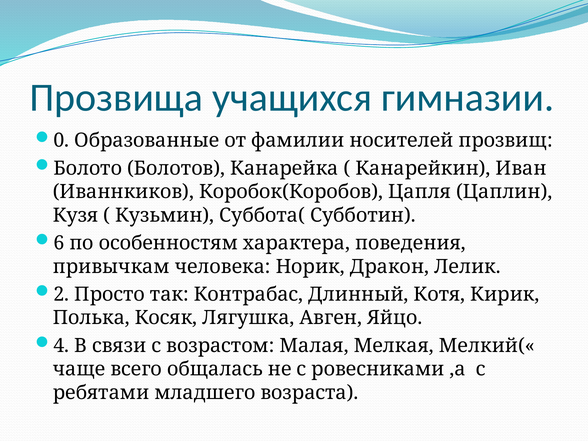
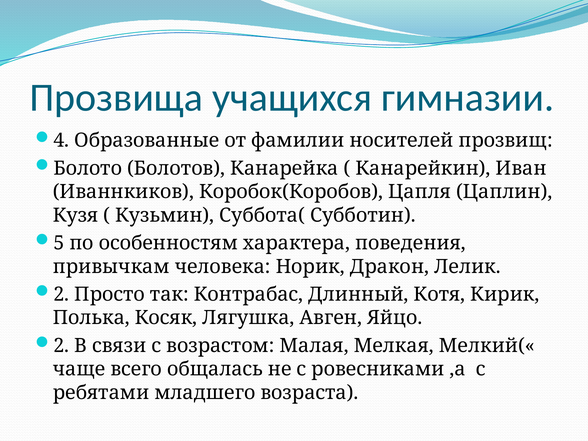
0: 0 -> 4 (61, 140)
6: 6 -> 5 (59, 243)
4: 4 -> 2 (61, 346)
